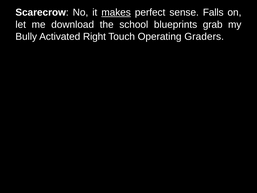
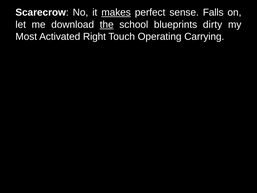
the underline: none -> present (107, 24)
grab: grab -> dirty (213, 24)
Bully: Bully -> Most (26, 36)
Graders: Graders -> Carrying (204, 36)
